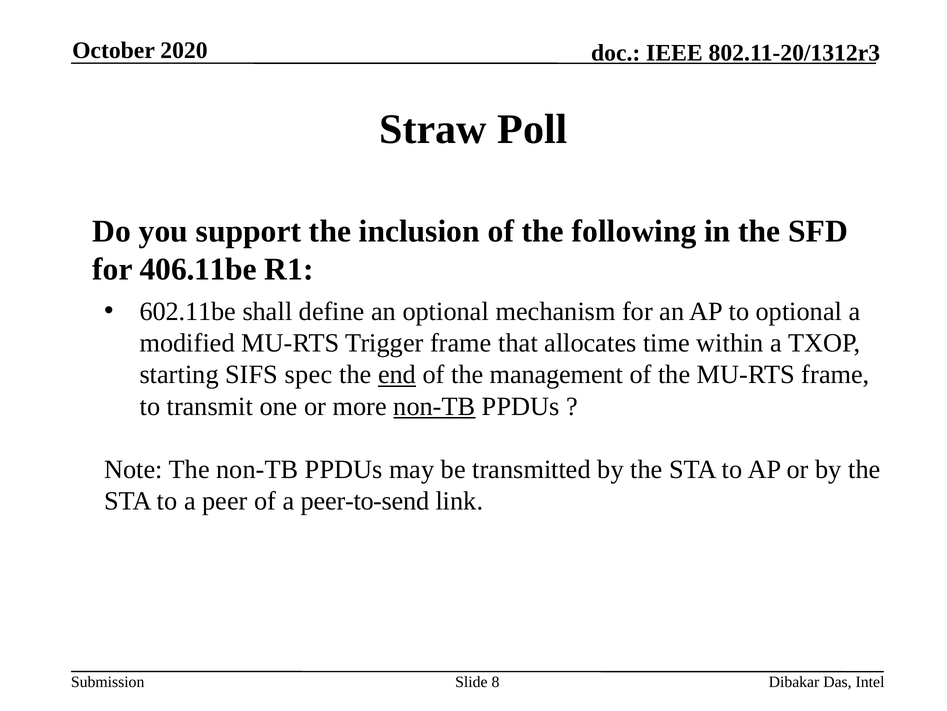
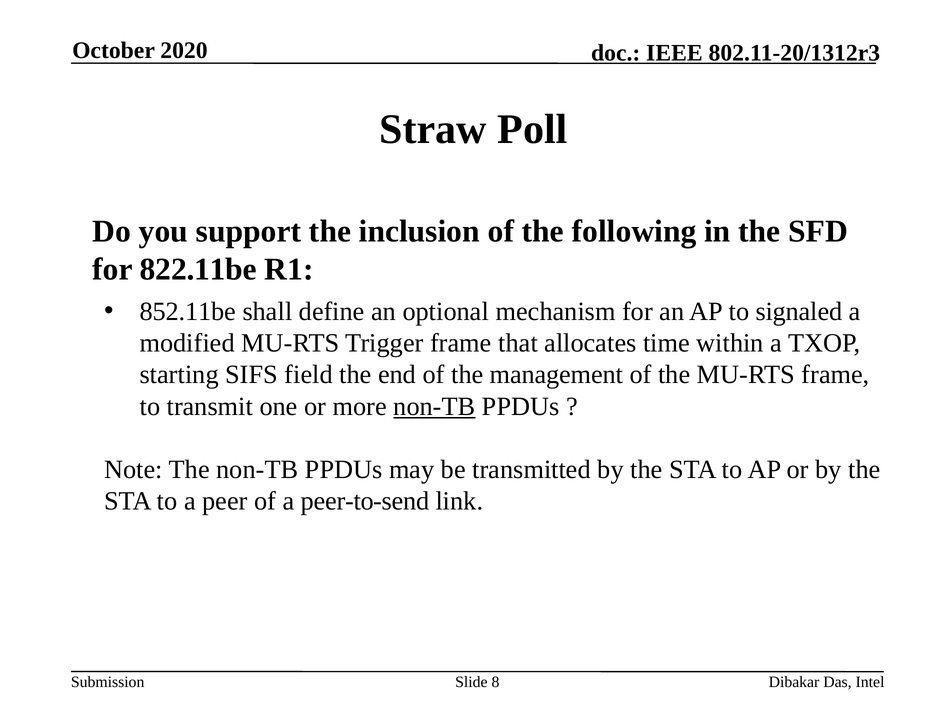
406.11be: 406.11be -> 822.11be (198, 269)
602.11be: 602.11be -> 852.11be (188, 311)
to optional: optional -> signaled (799, 311)
spec: spec -> field (309, 374)
end underline: present -> none (397, 374)
